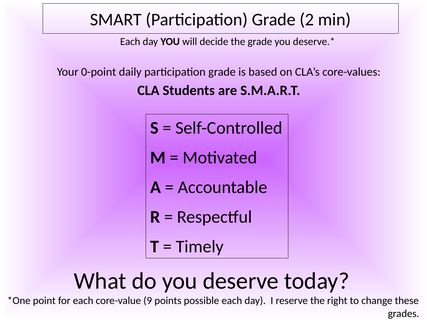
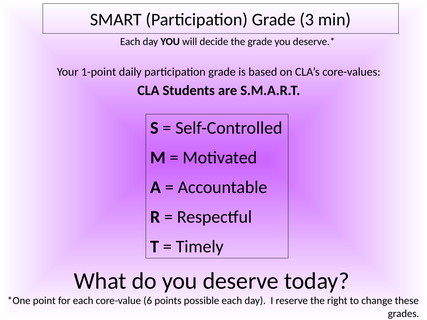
2: 2 -> 3 (307, 20)
0-point: 0-point -> 1-point (99, 72)
9: 9 -> 6 (148, 301)
